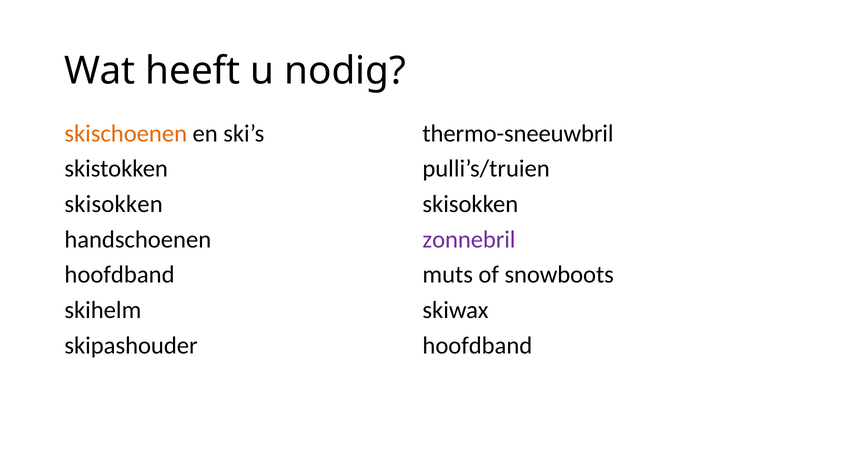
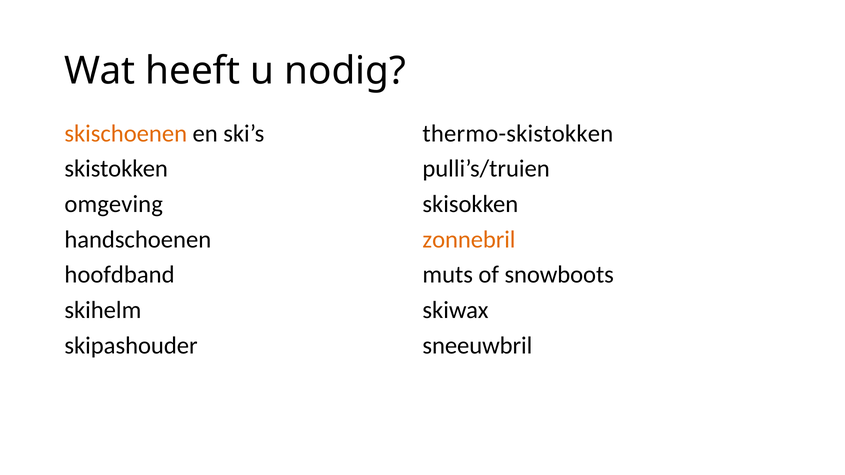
thermo-sneeuwbril: thermo-sneeuwbril -> thermo-skistokken (518, 133)
skisokken: skisokken -> omgeving (114, 204)
zonnebril colour: purple -> orange (469, 240)
hoofdband: hoofdband -> sneeuwbril (477, 346)
